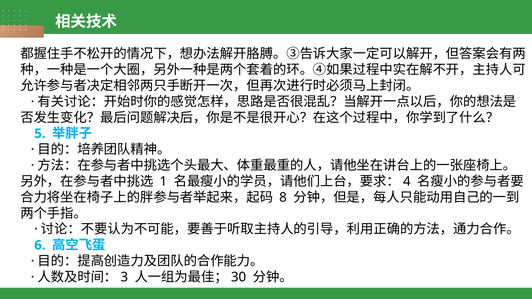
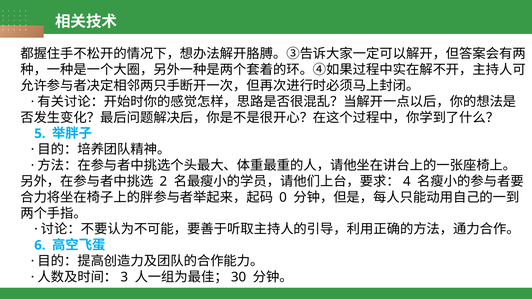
1: 1 -> 2 (163, 182)
8: 8 -> 0 (283, 198)
